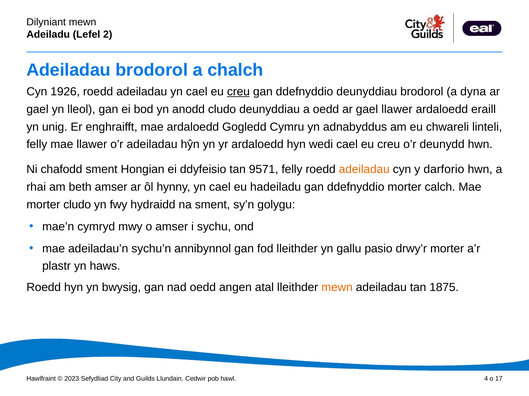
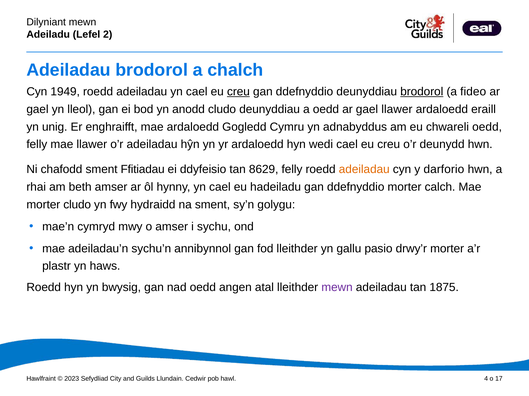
1926: 1926 -> 1949 (65, 92)
brodorol underline: none -> present (422, 92)
dyna: dyna -> fideo (473, 92)
chwareli linteli: linteli -> oedd (487, 127)
Hongian: Hongian -> Ffitiadau (143, 170)
9571: 9571 -> 8629 (264, 170)
mewn colour: orange -> purple (337, 288)
